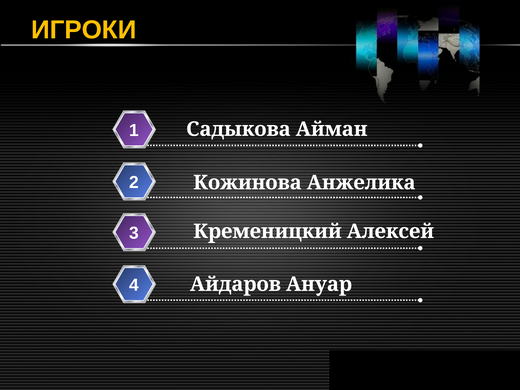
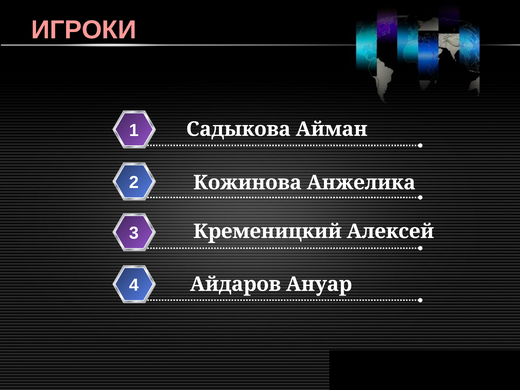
ИГРОКИ colour: yellow -> pink (84, 30)
